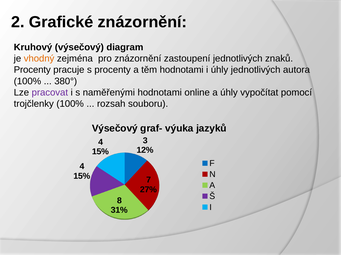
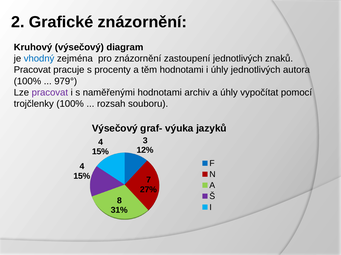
vhodný colour: orange -> blue (39, 59)
Procenty: Procenty -> Pracovat (32, 70)
380°: 380° -> 979° (66, 81)
online: online -> archiv (197, 93)
